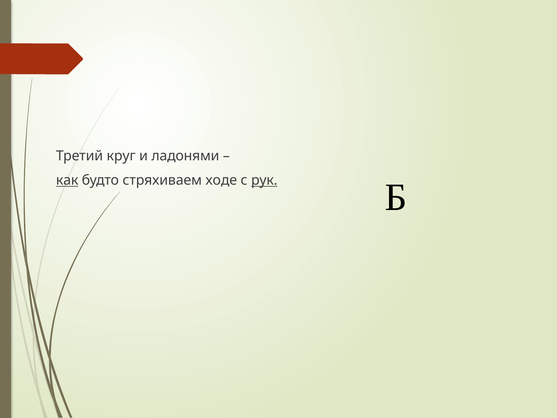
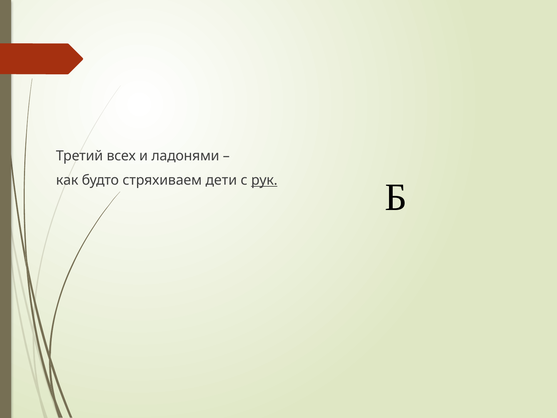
круг: круг -> всех (121, 156)
как underline: present -> none (67, 180)
ходе: ходе -> дети (221, 180)
